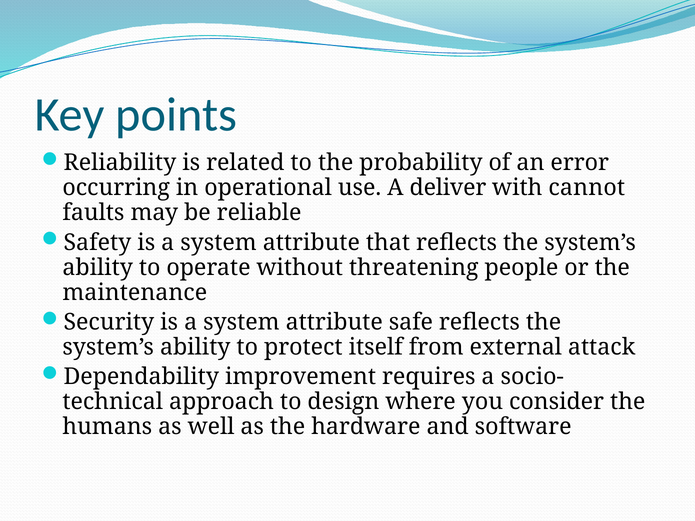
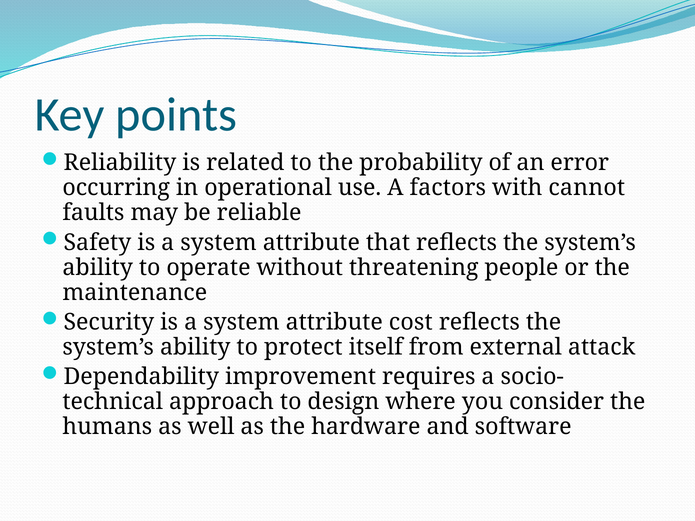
deliver: deliver -> factors (448, 188)
safe: safe -> cost (411, 322)
